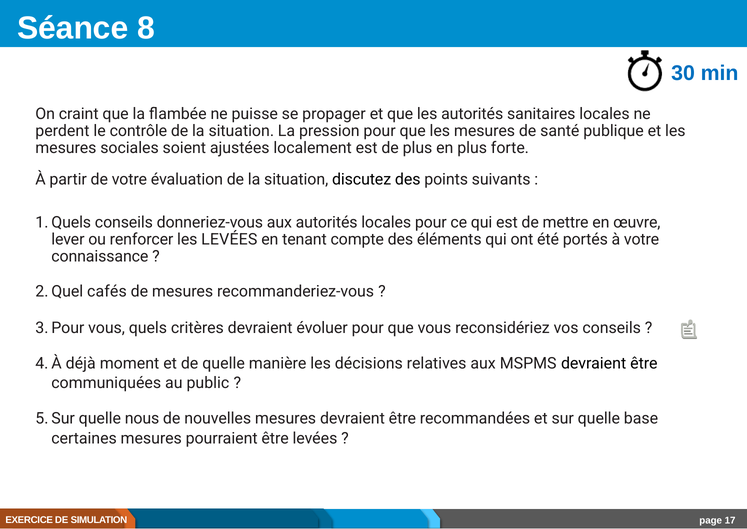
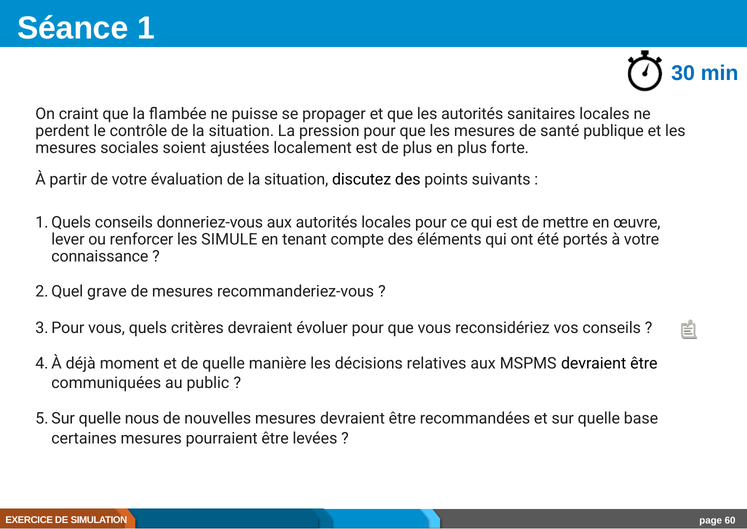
8: 8 -> 1 (146, 28)
les LEVÉES: LEVÉES -> SIMULE (229, 239)
cafés: cafés -> grave (107, 291)
17: 17 -> 60 (730, 520)
